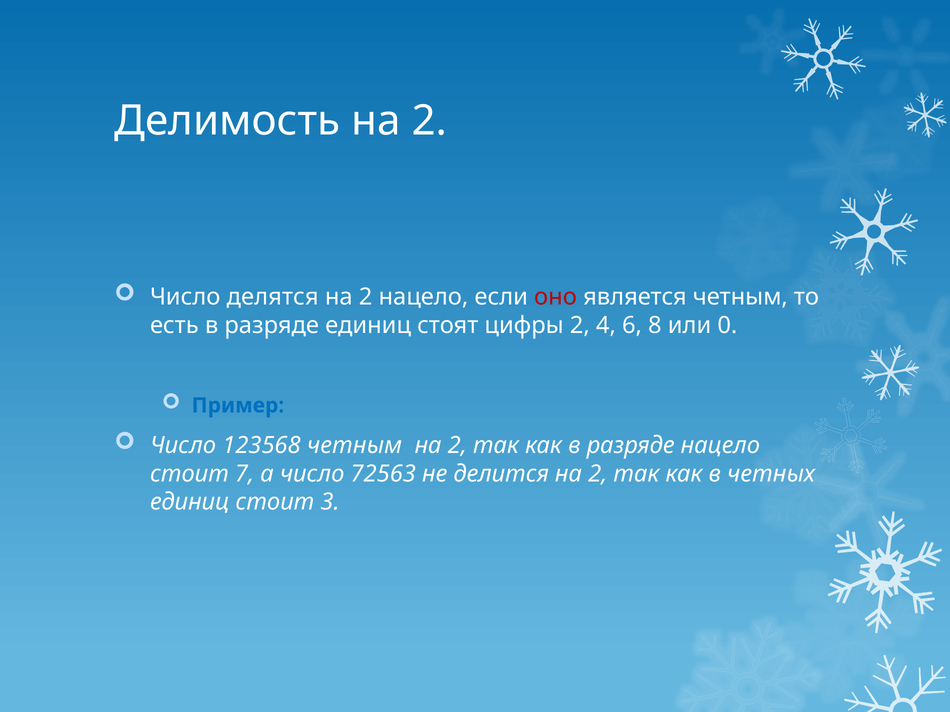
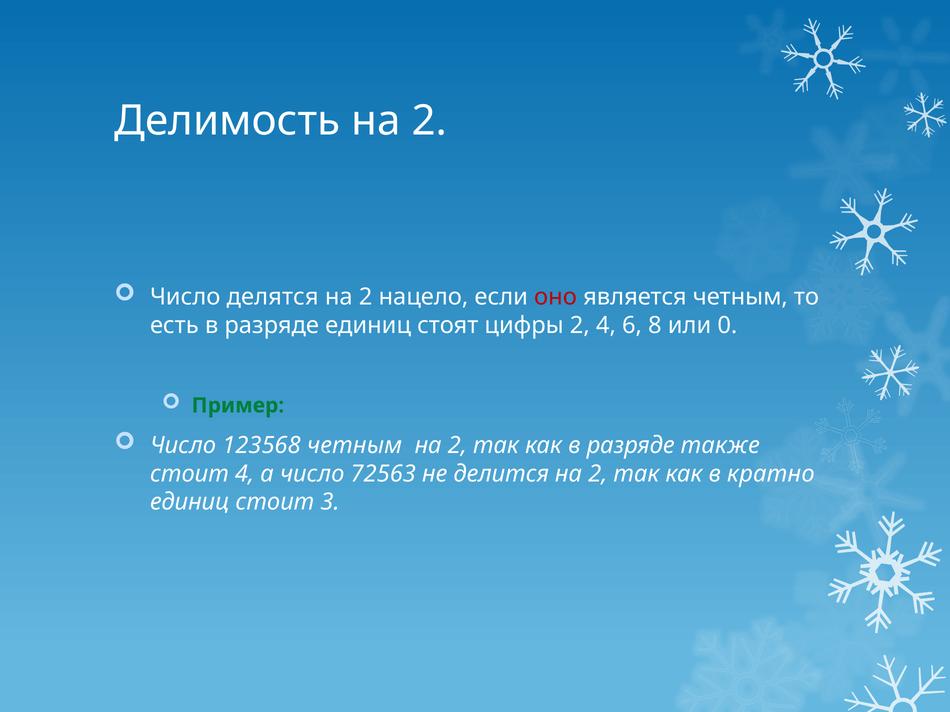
Пример colour: blue -> green (238, 406)
разряде нацело: нацело -> также (720, 446)
стоит 7: 7 -> 4 (245, 474)
четных: четных -> кратно (771, 474)
